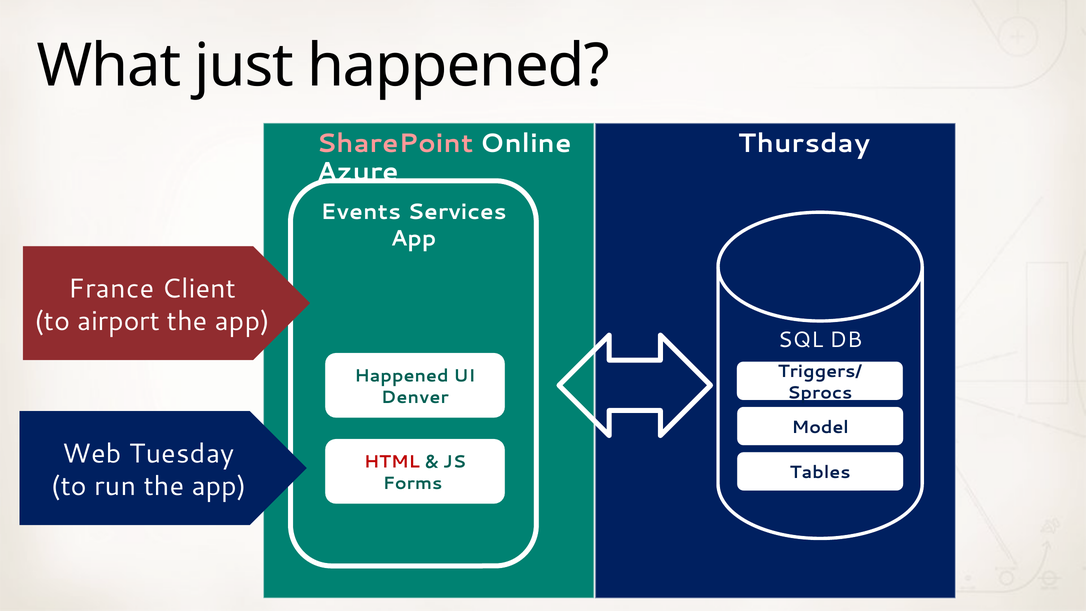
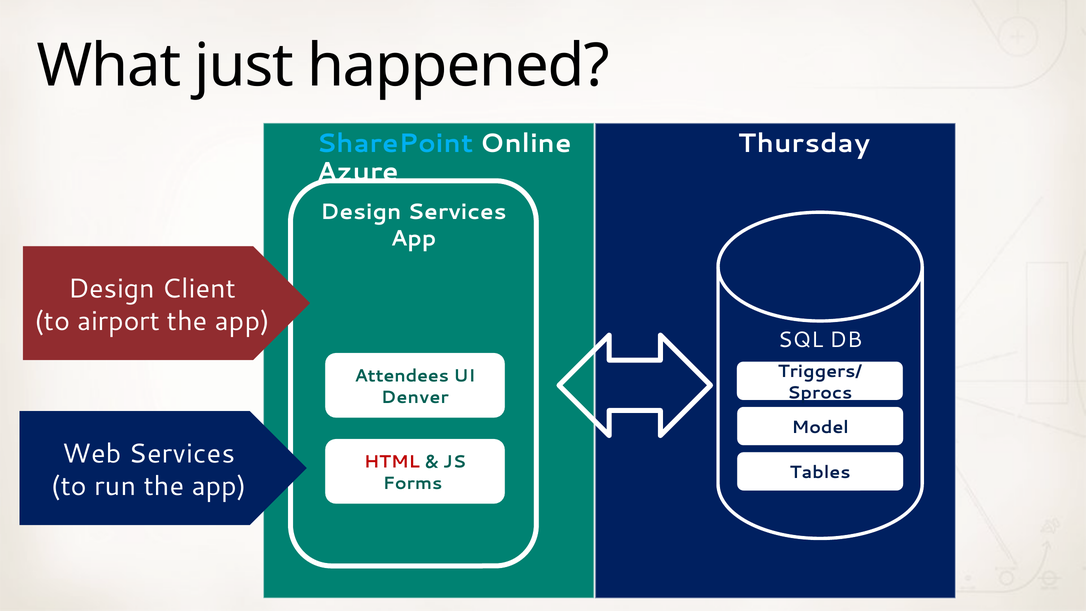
SharePoint colour: pink -> light blue (395, 143)
Events: Events -> Design (361, 212)
France: France -> Design (112, 289)
Happened: Happened -> Attendees (402, 376)
Web Tuesday: Tuesday -> Services (182, 453)
